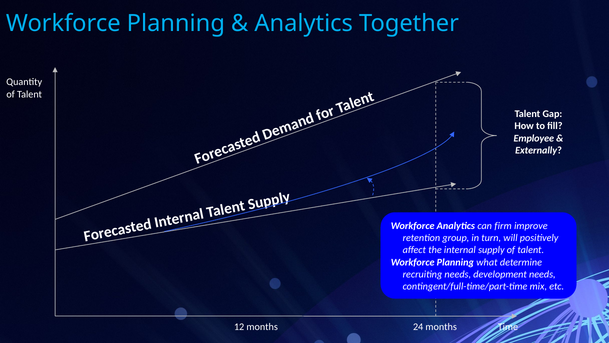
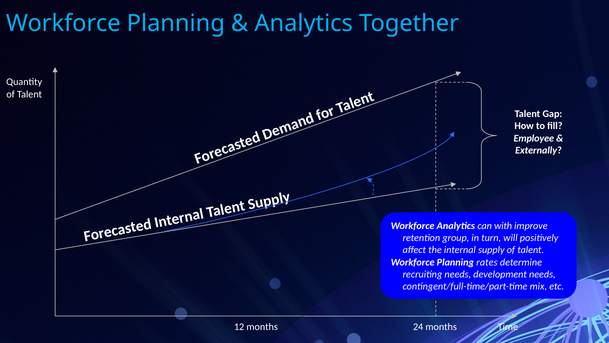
firm: firm -> with (503, 225)
what: what -> rates (487, 262)
